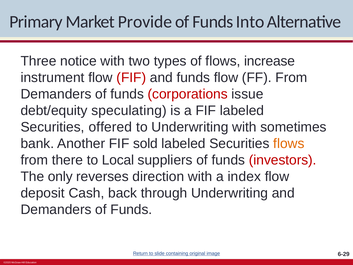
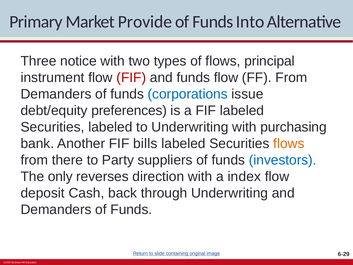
increase: increase -> principal (269, 61)
corporations colour: red -> blue (188, 94)
speculating: speculating -> preferences (129, 110)
Securities offered: offered -> labeled (110, 127)
sometimes: sometimes -> purchasing (293, 127)
sold: sold -> bills (145, 143)
Local: Local -> Party (118, 160)
investors colour: red -> blue (283, 160)
